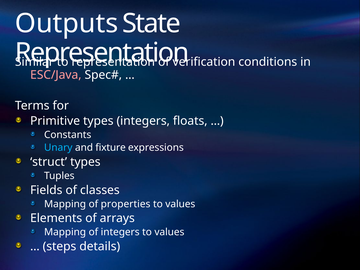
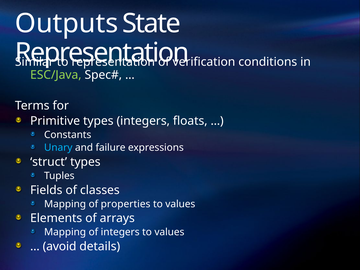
ESC/Java colour: pink -> light green (56, 75)
fixture: fixture -> failure (111, 148)
steps: steps -> avoid (60, 246)
